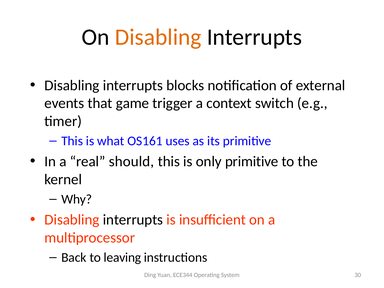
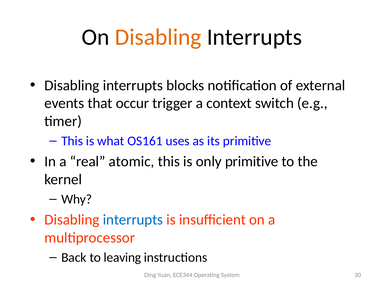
game: game -> occur (132, 103)
should: should -> atomic (132, 162)
interrupts colour: black -> blue (133, 220)
